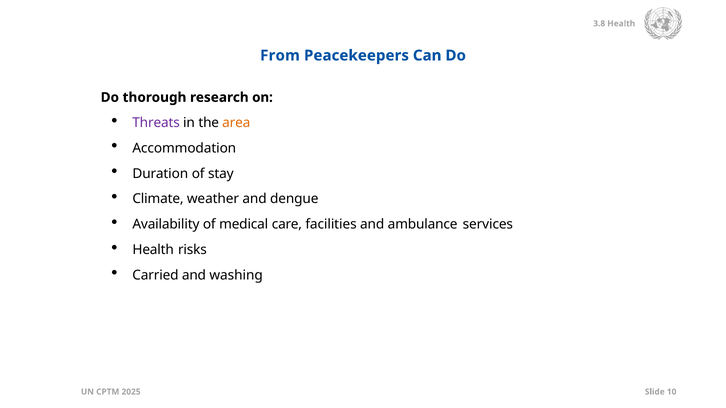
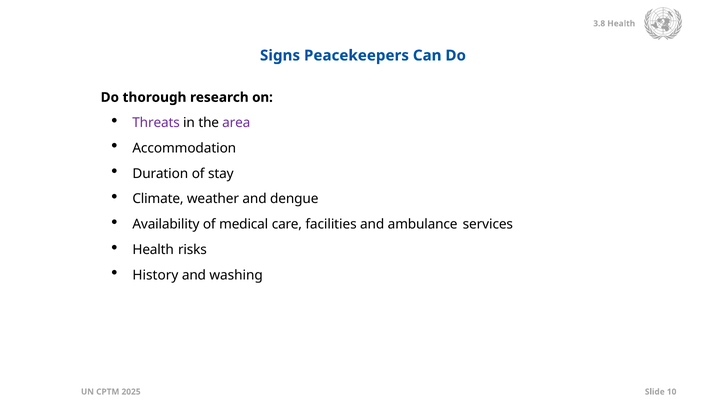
From: From -> Signs (280, 56)
area colour: orange -> purple (236, 123)
Carried: Carried -> History (155, 275)
